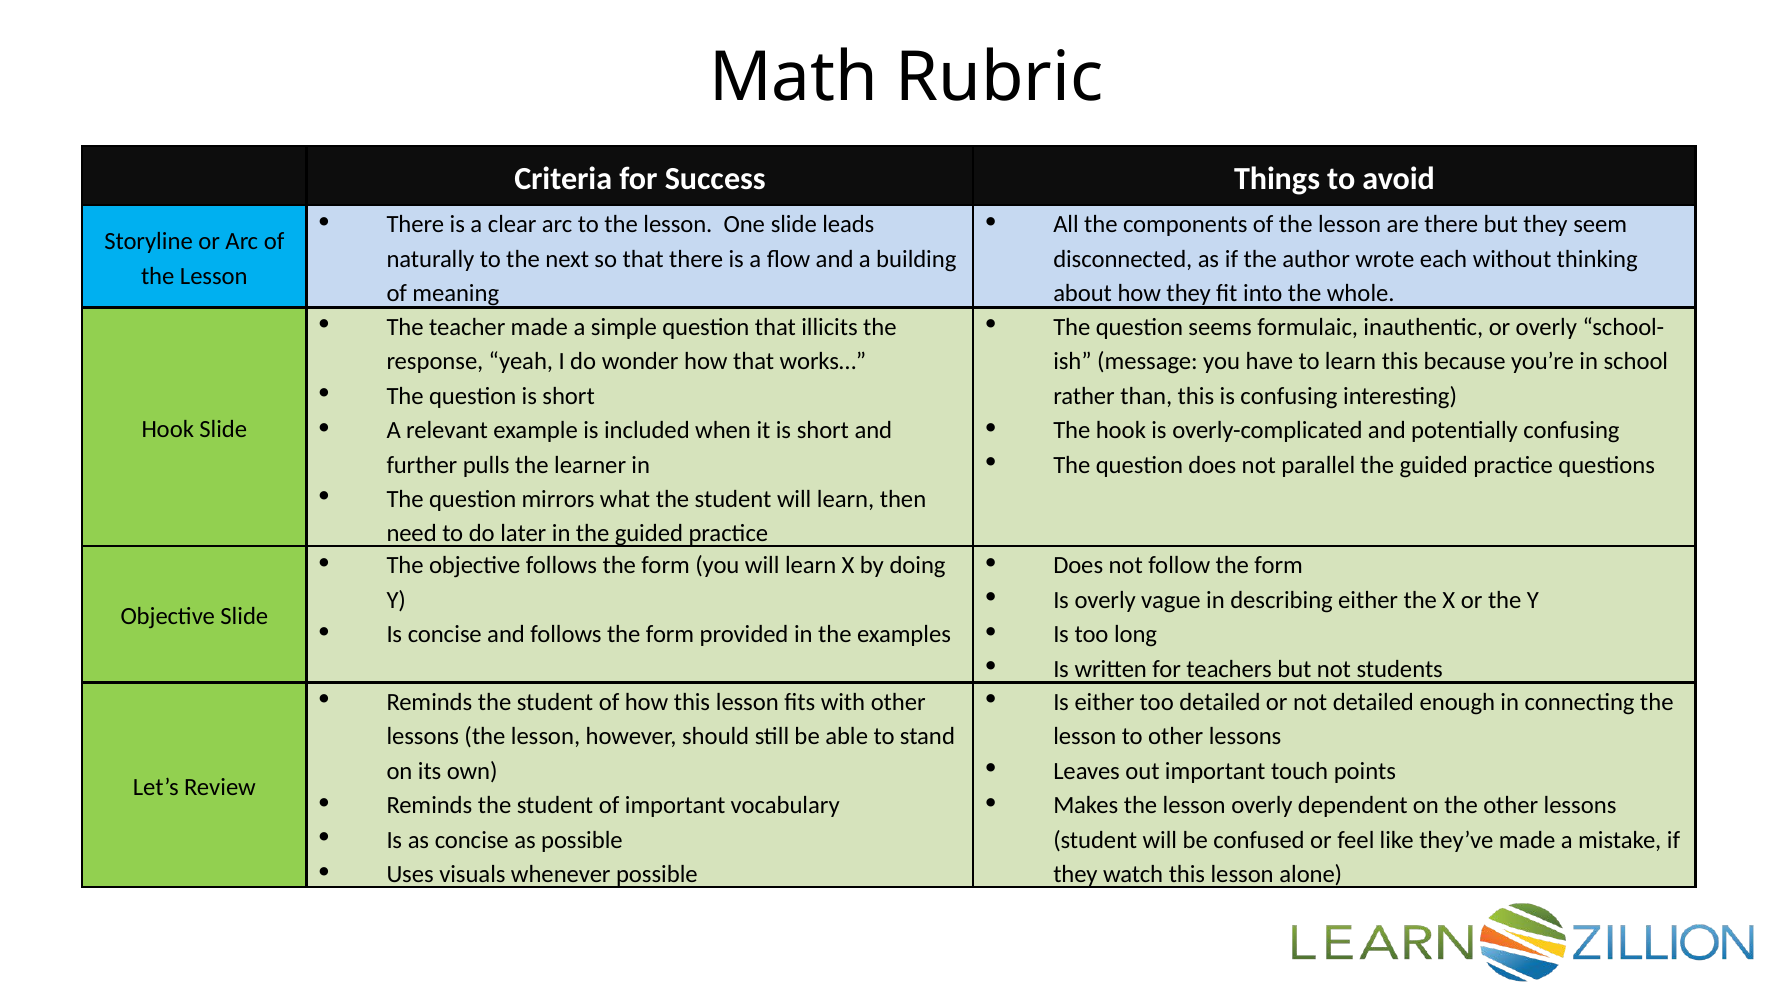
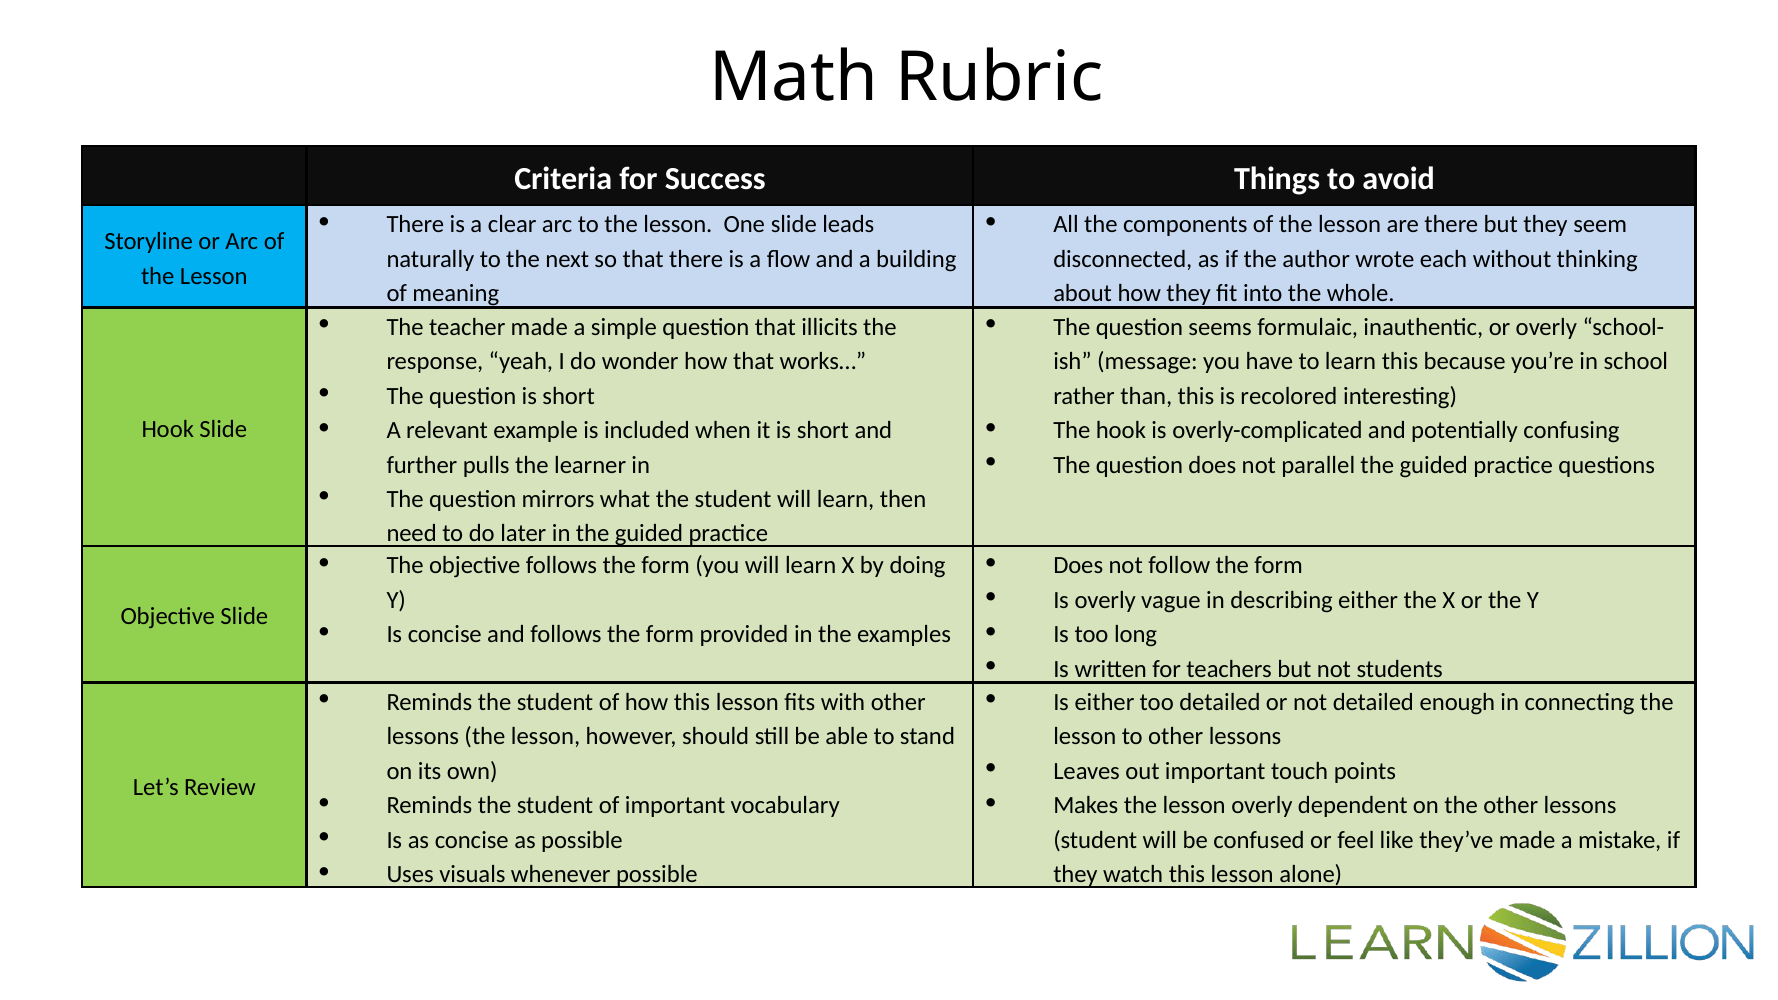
is confusing: confusing -> recolored (1289, 396)
